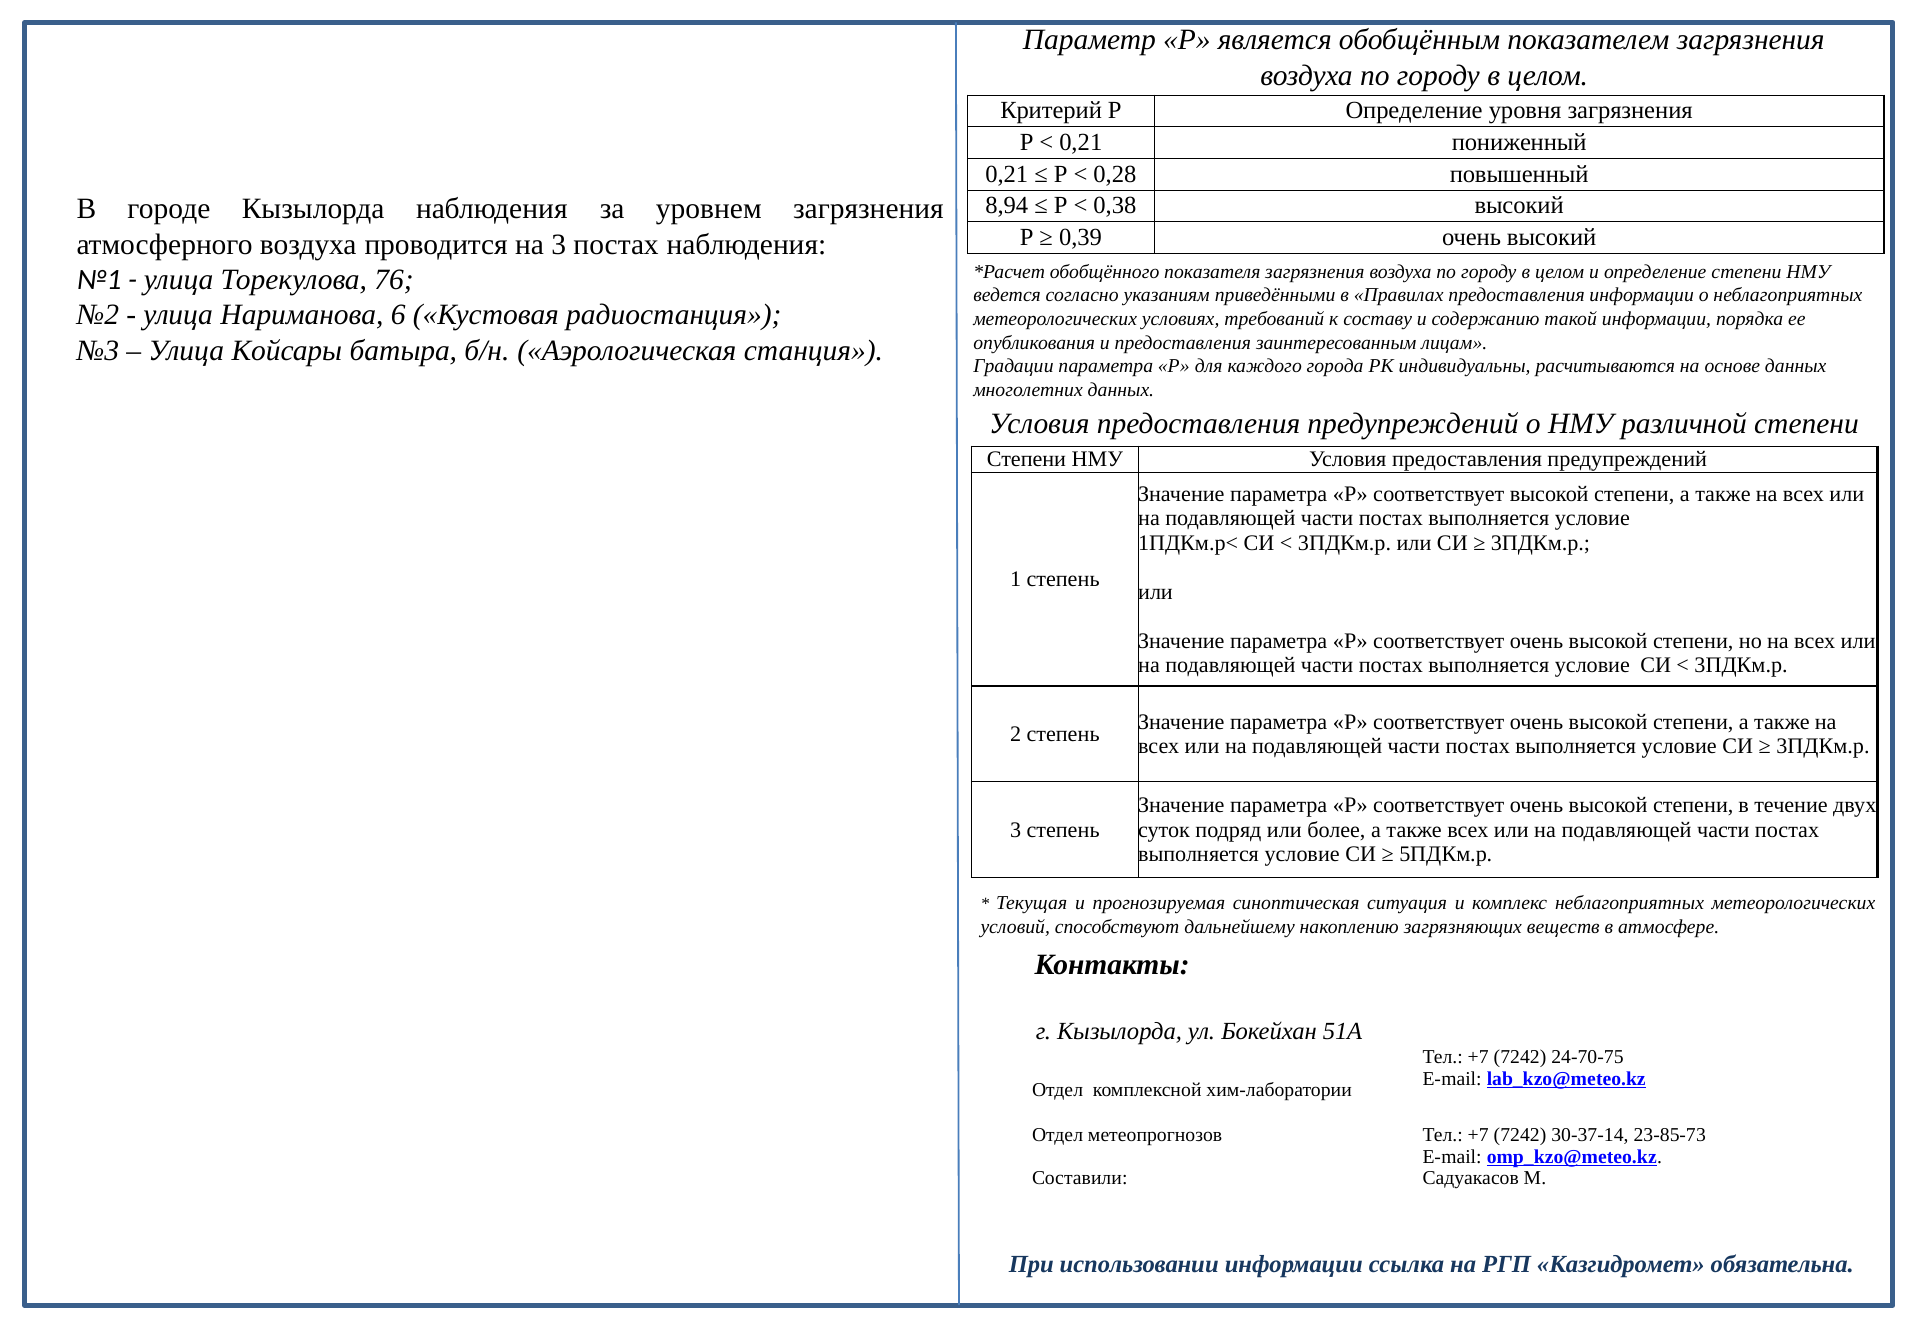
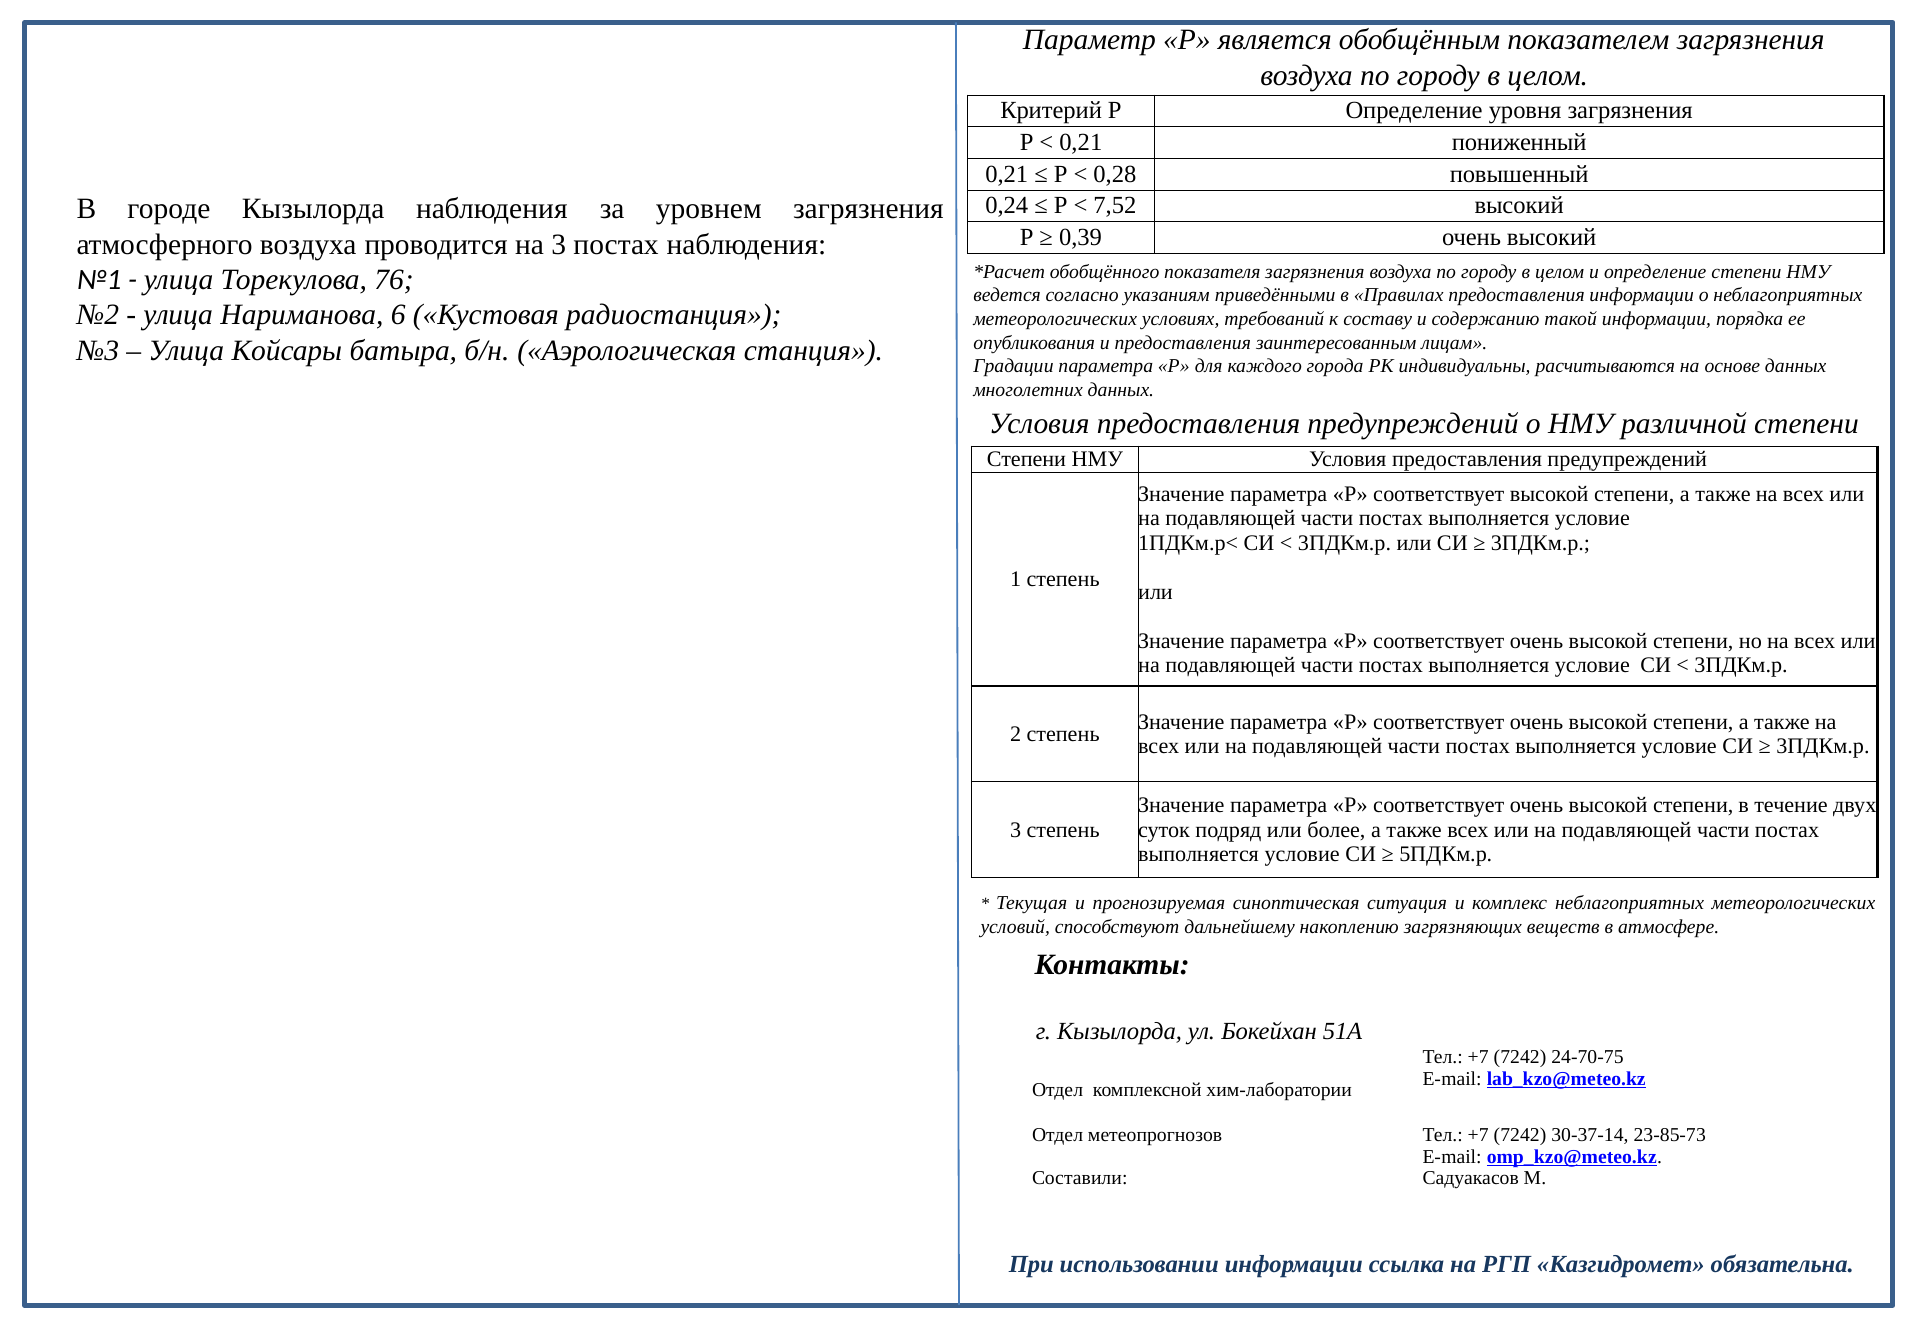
8,94: 8,94 -> 0,24 (1007, 206)
0,38: 0,38 -> 7,52 (1115, 206)
